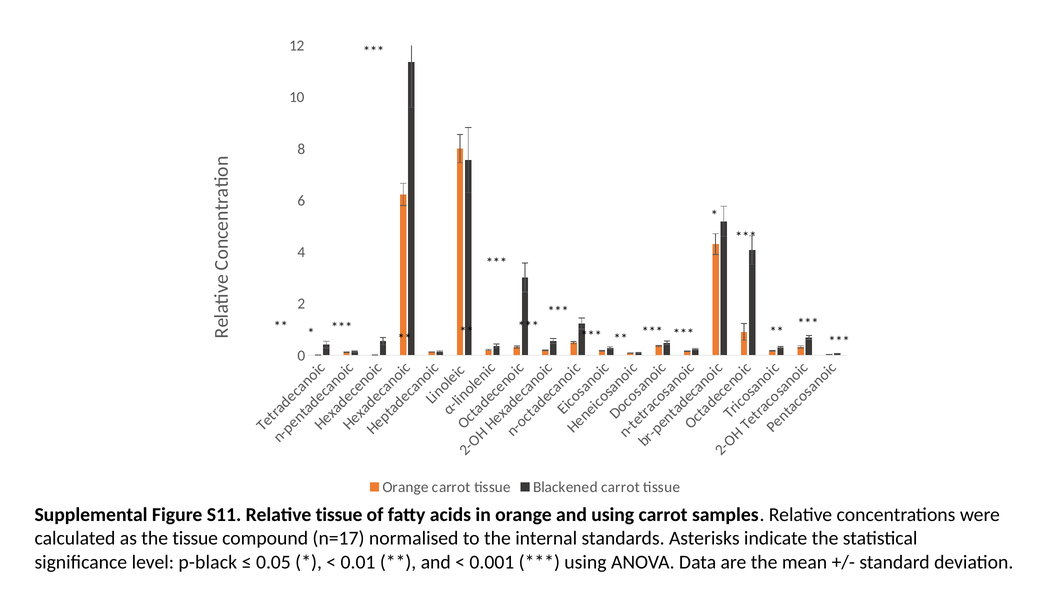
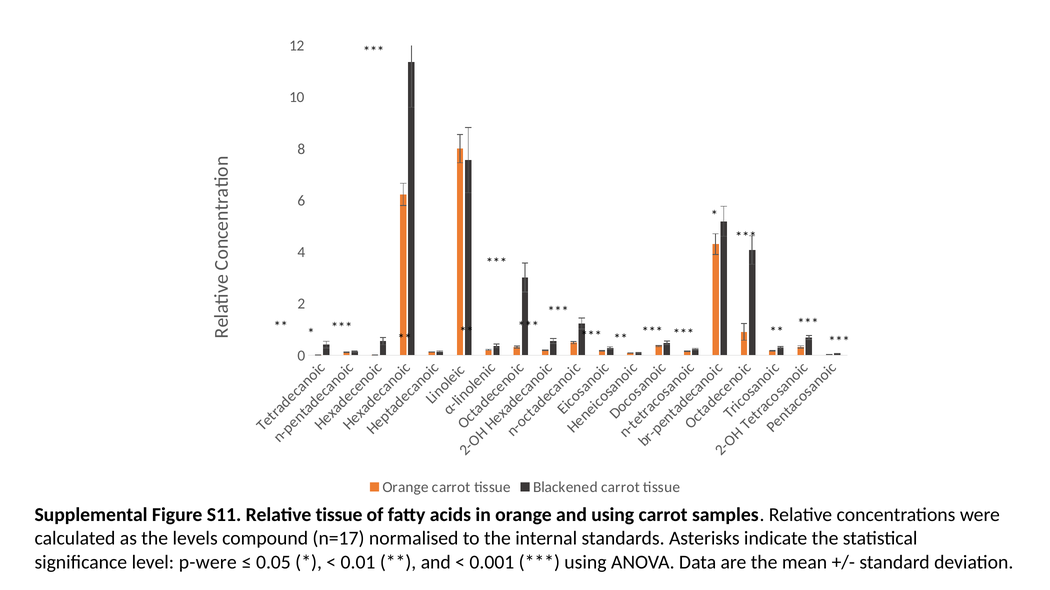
the tissue: tissue -> levels (195, 539)
p-black: p-black -> p-were (208, 563)
